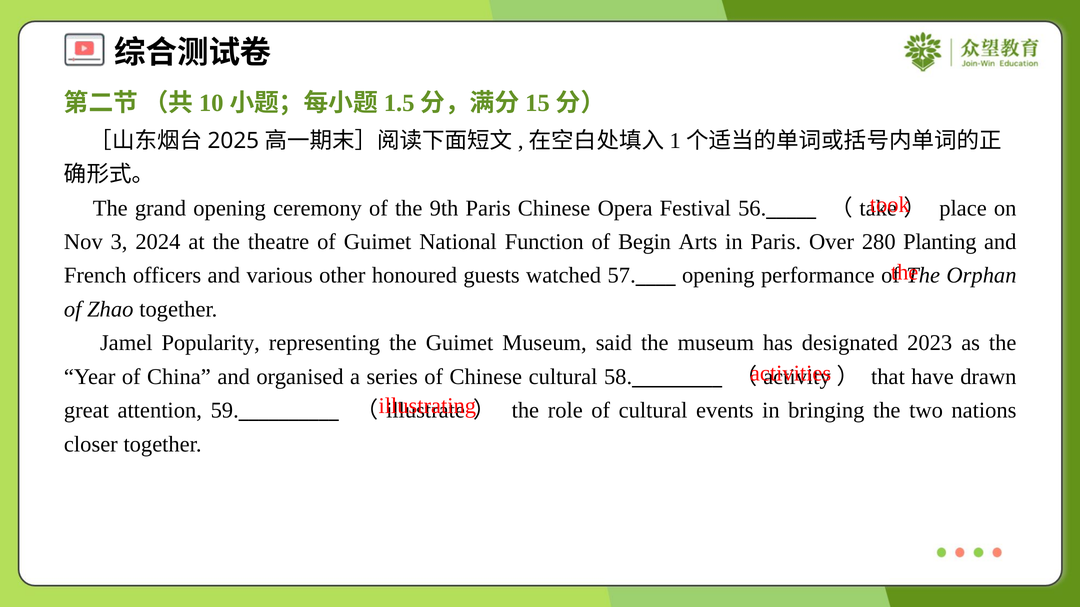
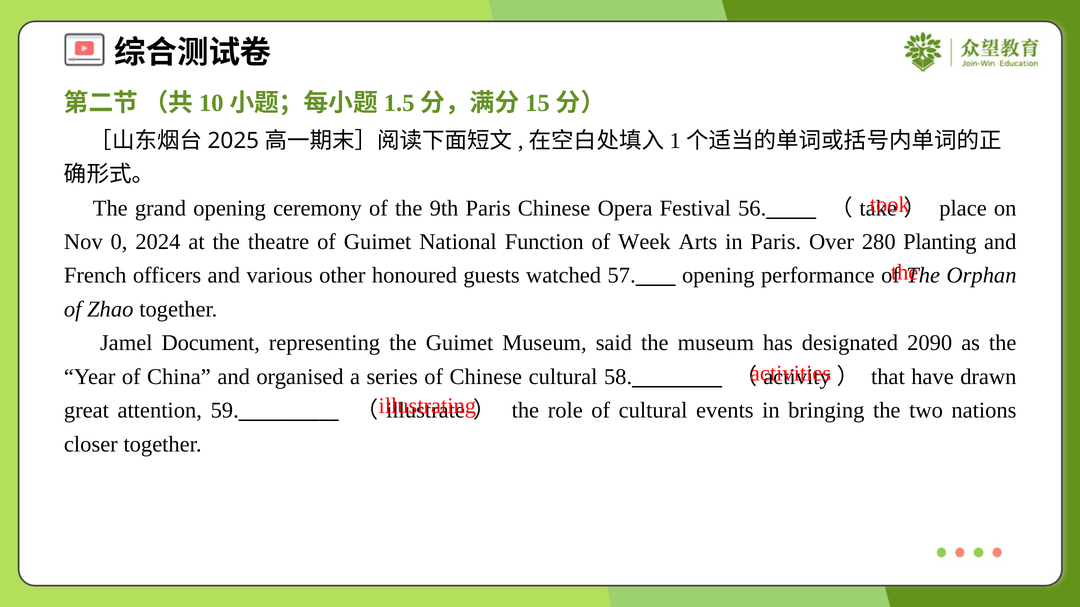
3: 3 -> 0 (119, 242)
Begin: Begin -> Week (644, 242)
Popularity: Popularity -> Document (211, 343)
2023: 2023 -> 2090 (930, 343)
